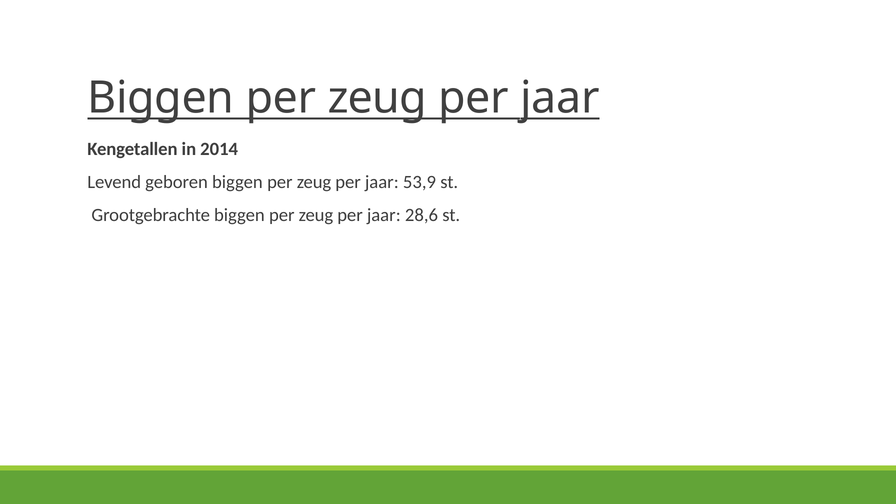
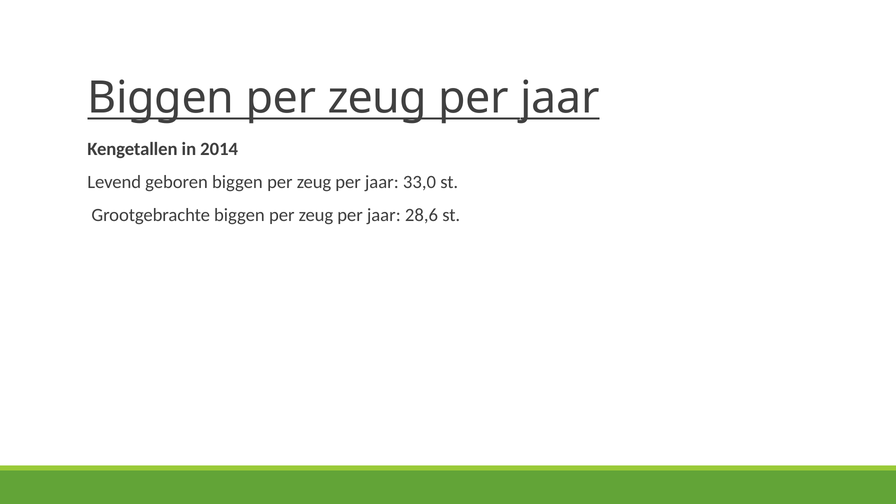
53,9: 53,9 -> 33,0 (420, 182)
